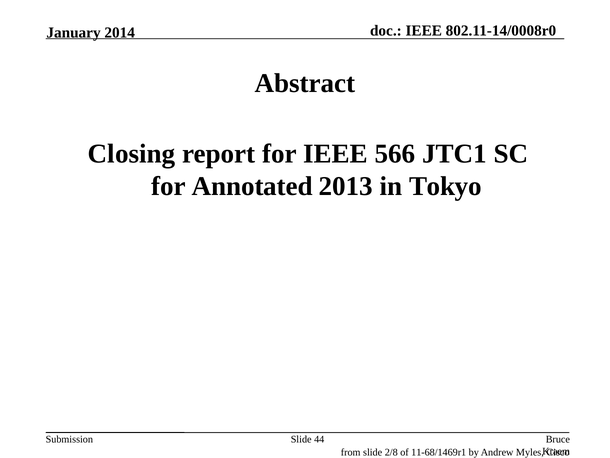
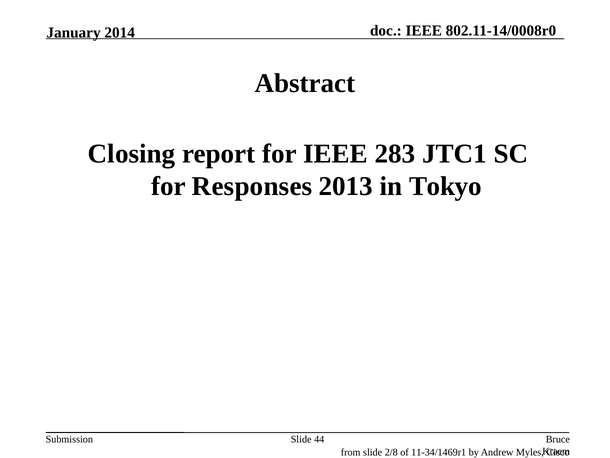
566: 566 -> 283 (395, 153)
Annotated: Annotated -> Responses (252, 186)
11-68/1469r1: 11-68/1469r1 -> 11-34/1469r1 (439, 452)
